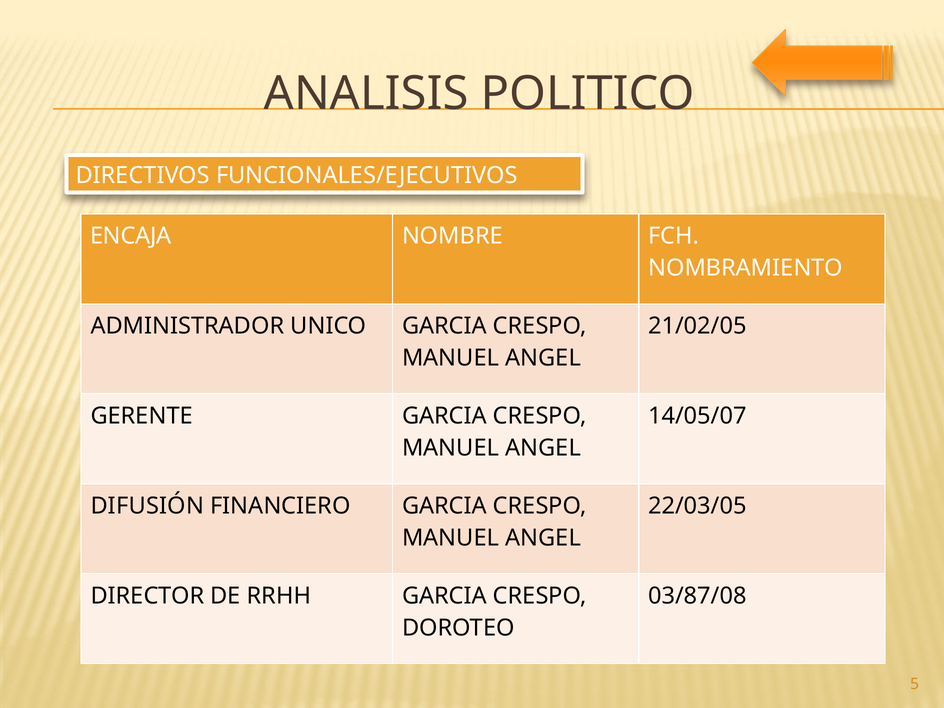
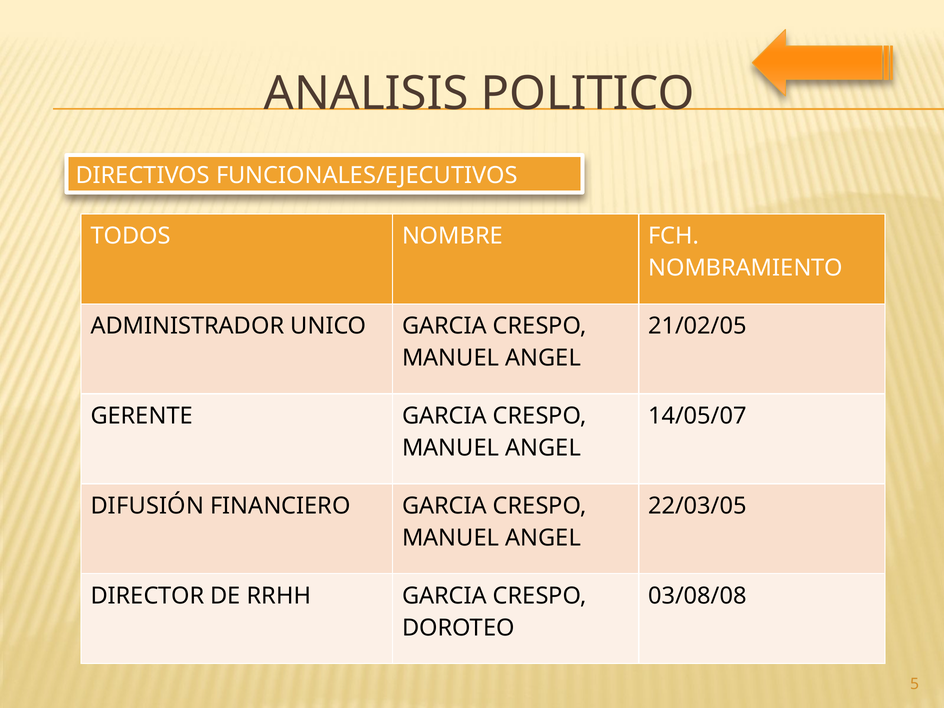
ENCAJA: ENCAJA -> TODOS (131, 236)
03/87/08: 03/87/08 -> 03/08/08 (697, 596)
